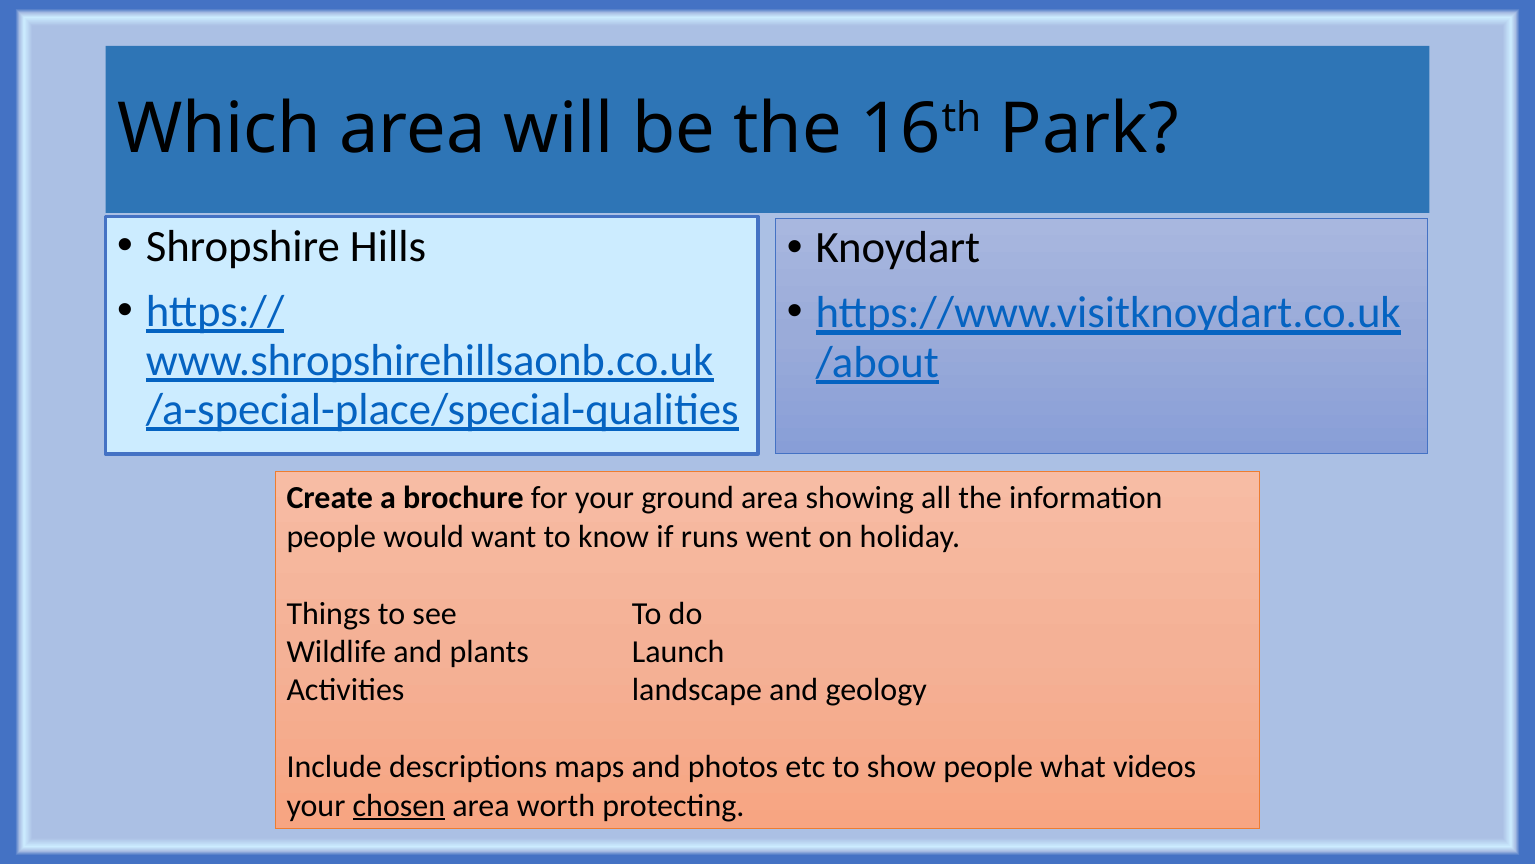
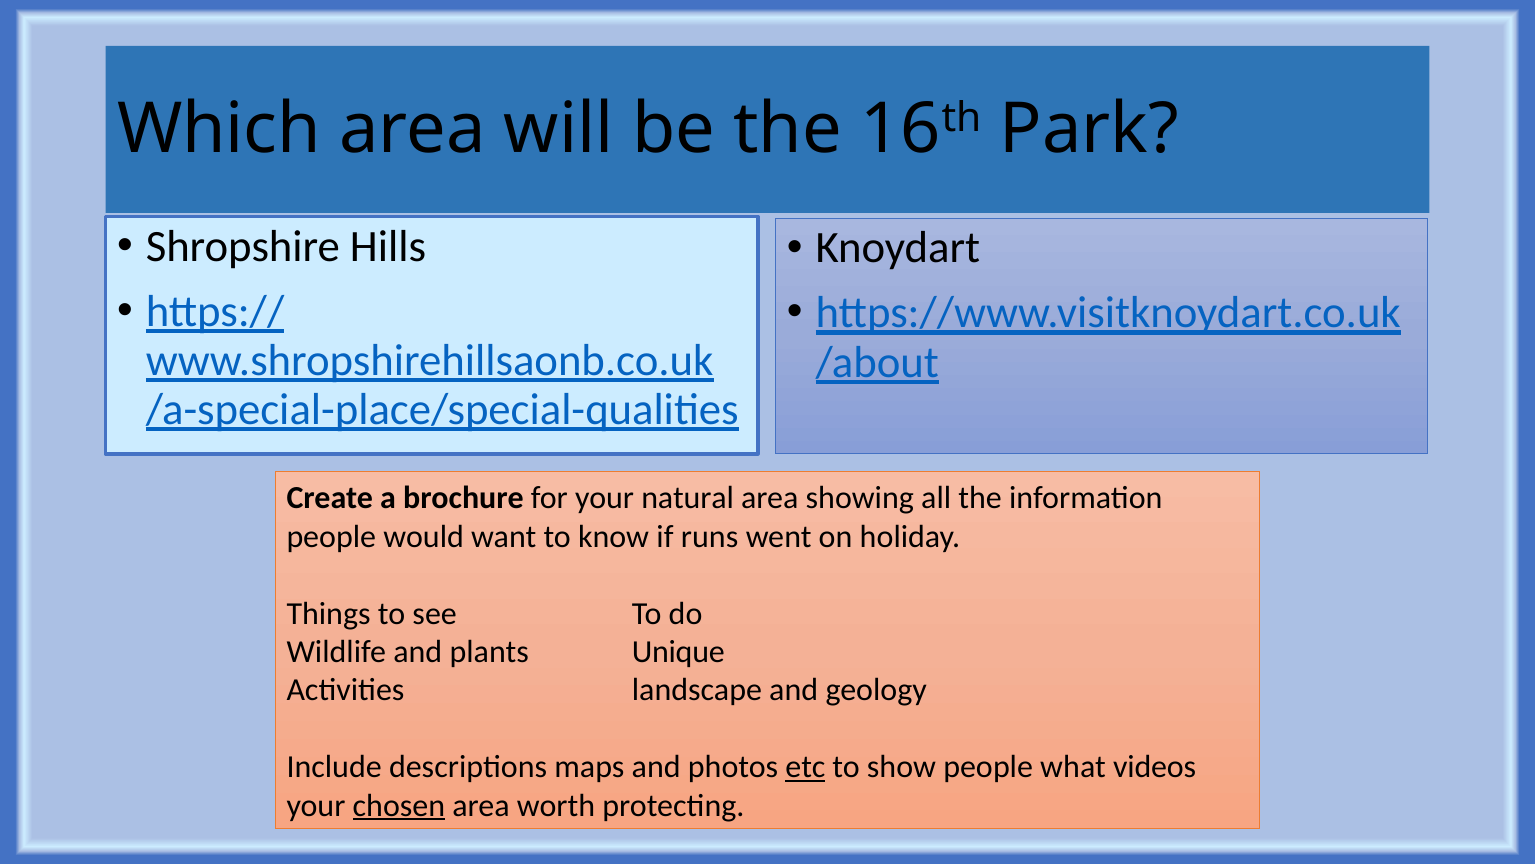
ground: ground -> natural (688, 498)
Launch: Launch -> Unique (678, 652)
etc underline: none -> present (805, 767)
